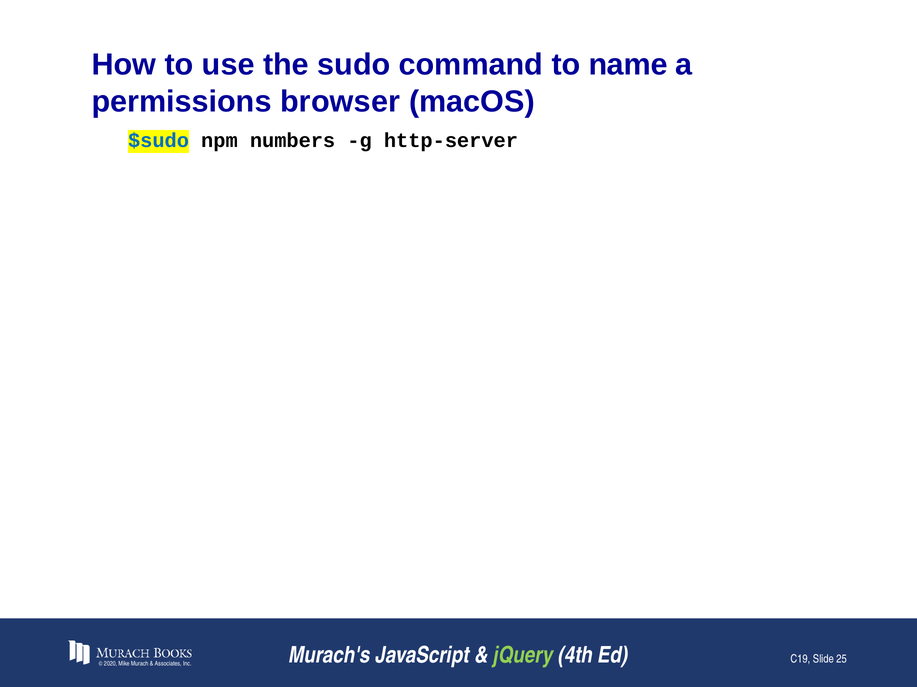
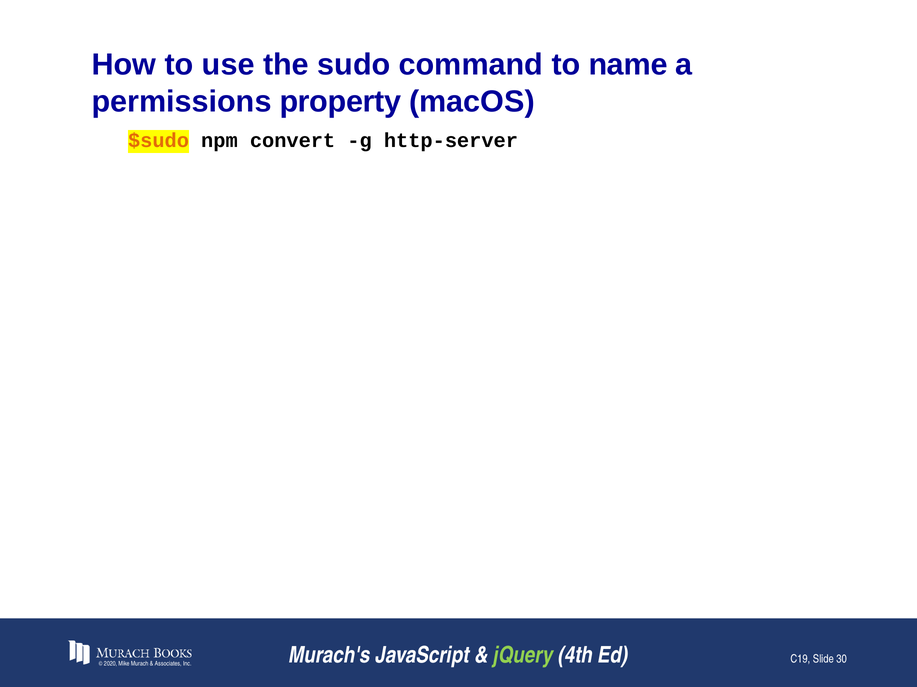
browser: browser -> property (340, 102)
$sudo colour: blue -> orange (159, 141)
numbers: numbers -> convert (293, 141)
25: 25 -> 30 (842, 660)
